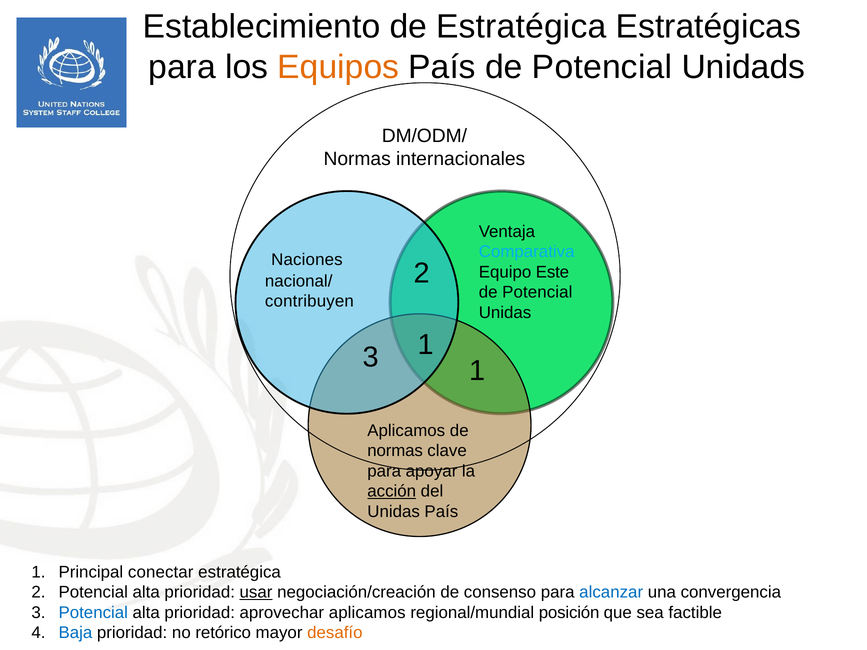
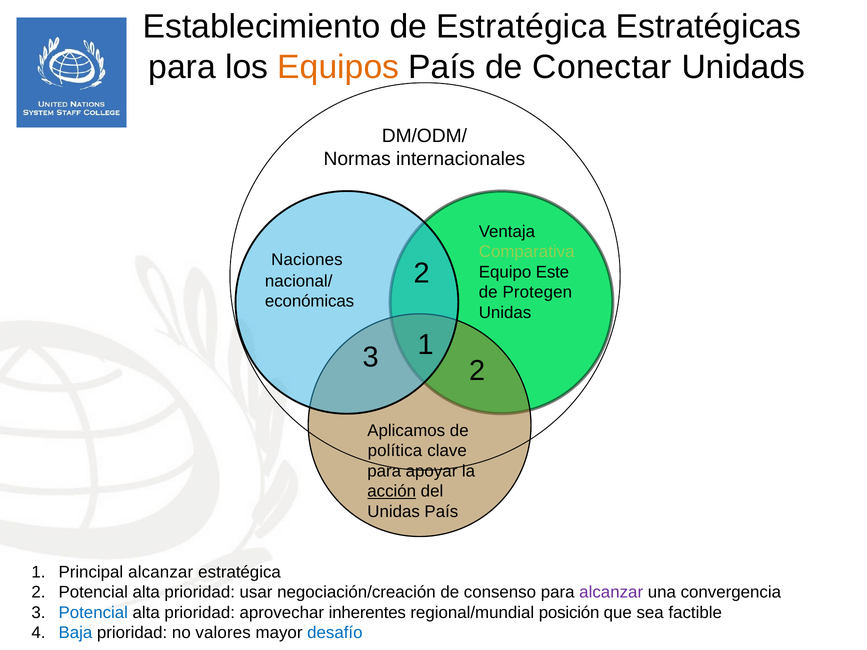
País de Potencial: Potencial -> Conectar (602, 67)
Comparativa colour: light blue -> light green (527, 252)
Potencial: Potencial -> Protegen (537, 292)
contribuyen: contribuyen -> económicas (310, 301)
3 1: 1 -> 2 (477, 371)
normas: normas -> política (395, 451)
Principal conectar: conectar -> alcanzar (161, 572)
usar underline: present -> none (256, 592)
alcanzar colour: blue -> purple (611, 592)
aprovechar aplicamos: aplicamos -> inherentes (367, 613)
retórico: retórico -> valores (223, 633)
desafío colour: orange -> blue (335, 633)
